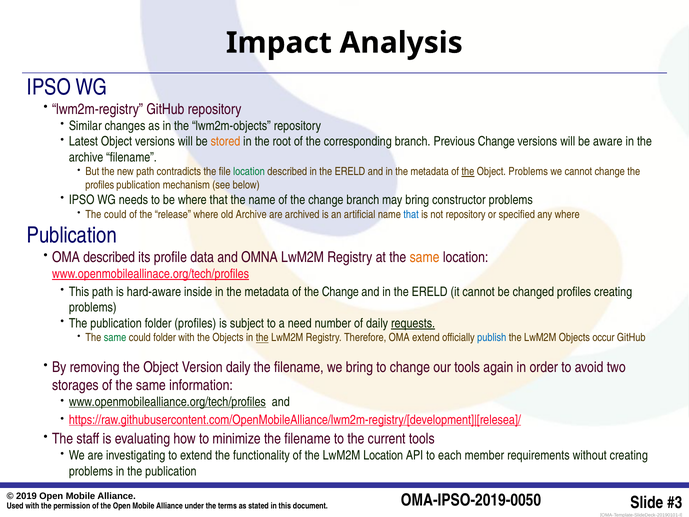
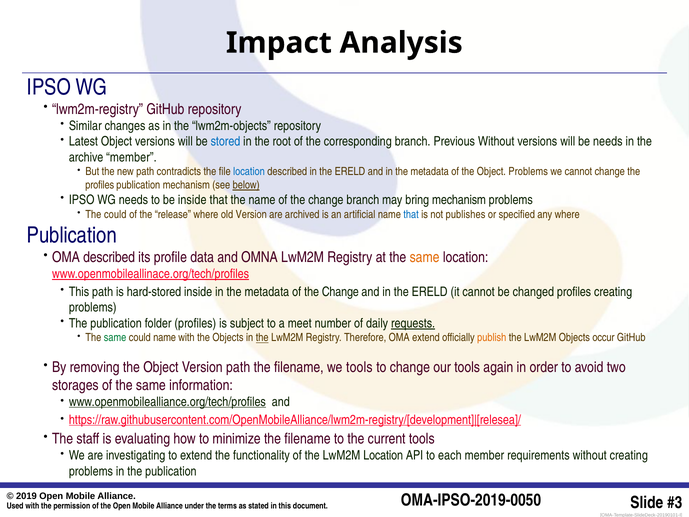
stored colour: orange -> blue (225, 142)
Previous Change: Change -> Without (496, 142)
be aware: aware -> needs (608, 142)
archive filename: filename -> member (131, 157)
location colour: green -> blue (249, 172)
the underline: present -> none (468, 172)
below underline: none -> present (246, 185)
be where: where -> inside (192, 200)
bring constructor: constructor -> mechanism (459, 200)
old Archive: Archive -> Version (251, 214)
not repository: repository -> publishes (466, 214)
hard-aware: hard-aware -> hard-stored (154, 292)
need: need -> meet (300, 323)
could folder: folder -> name (165, 338)
publish colour: blue -> orange (492, 338)
Version daily: daily -> path (238, 367)
we bring: bring -> tools (359, 367)
